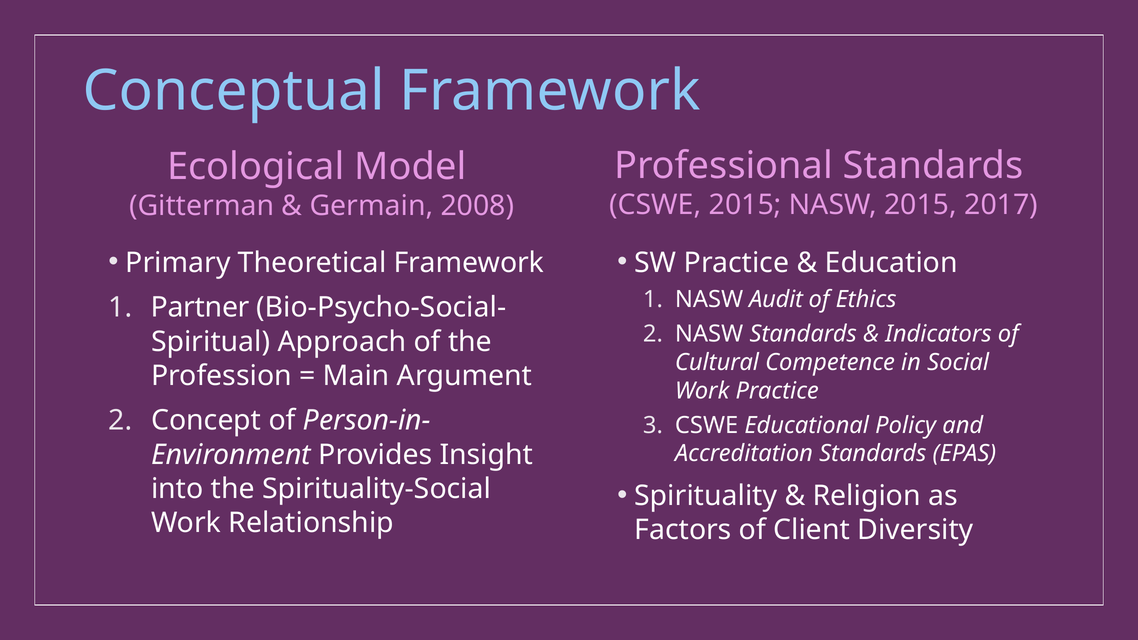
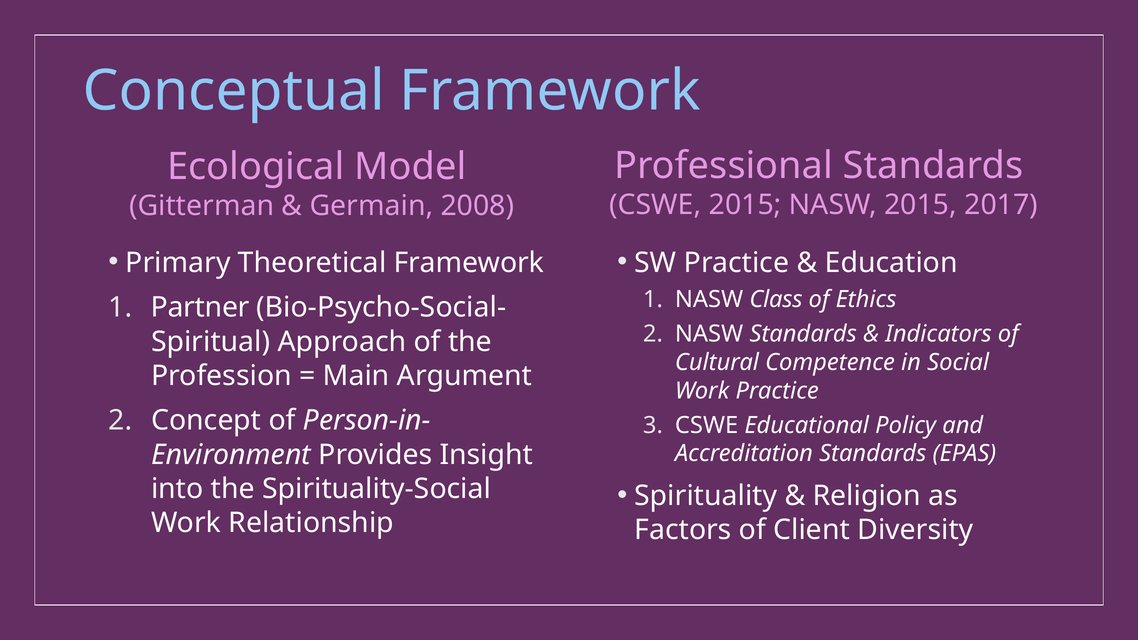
Audit: Audit -> Class (776, 300)
